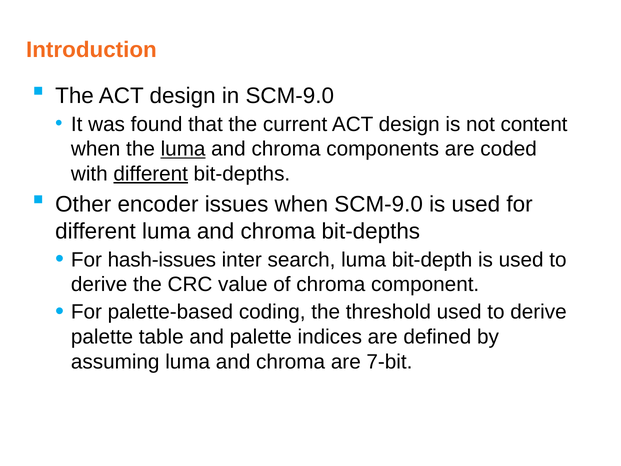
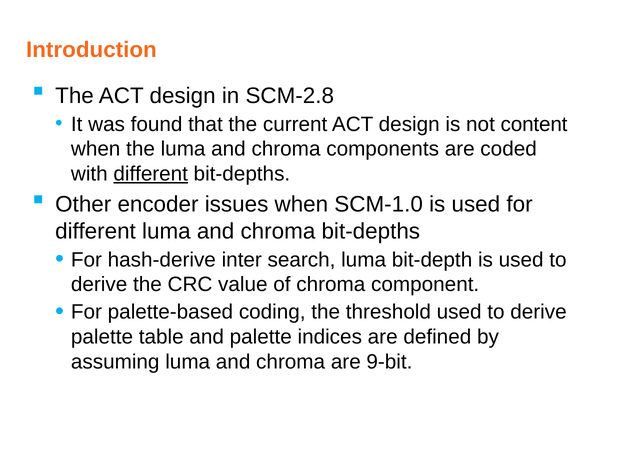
in SCM-9.0: SCM-9.0 -> SCM-2.8 (290, 96)
luma underline: present -> none (183, 149)
when SCM-9.0: SCM-9.0 -> SCM-1.0 (379, 204)
hash-issues: hash-issues -> hash-derive (162, 260)
7-bit: 7-bit -> 9-bit (389, 362)
